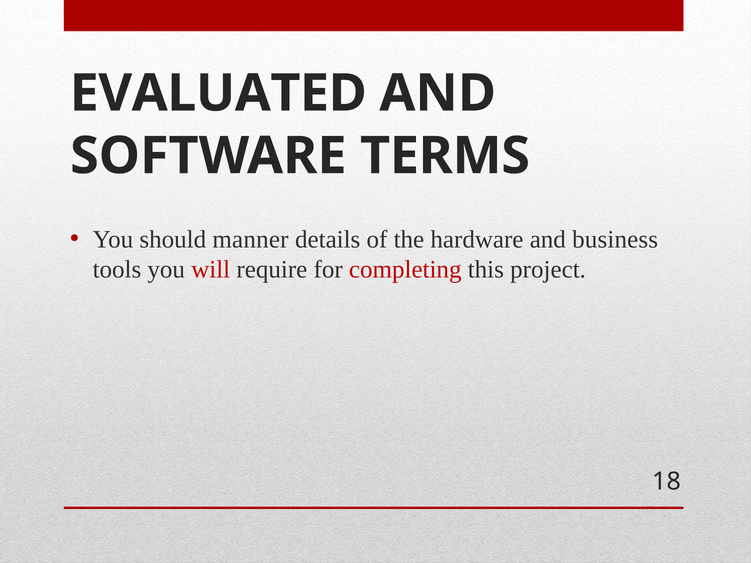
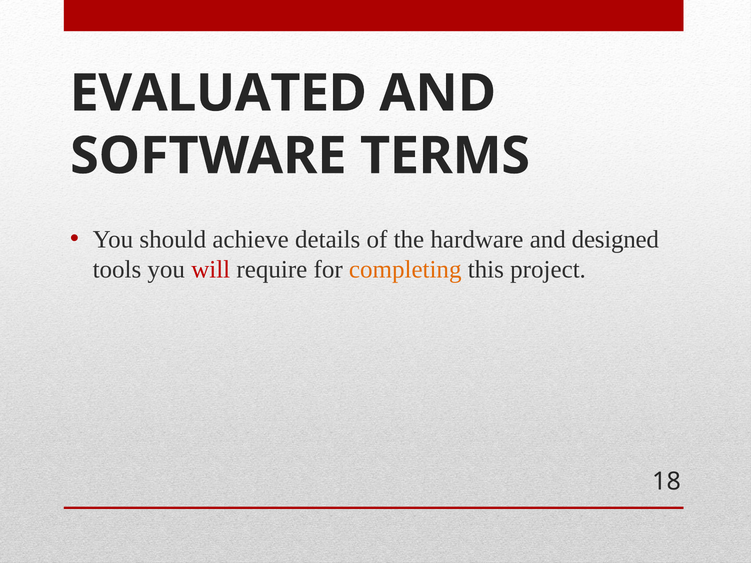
manner: manner -> achieve (251, 240)
business: business -> designed (615, 240)
completing colour: red -> orange (405, 270)
